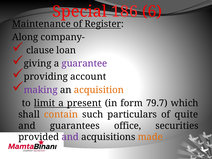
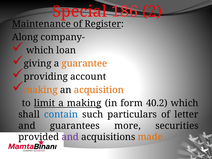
6: 6 -> 2 (152, 11)
clause: clause -> which (40, 50)
guarantee colour: purple -> orange (84, 64)
making colour: purple -> orange (41, 90)
a present: present -> making (84, 103)
79.7: 79.7 -> 40.2 (157, 103)
contain colour: orange -> blue (61, 114)
quite: quite -> letter (186, 114)
office: office -> more (127, 126)
